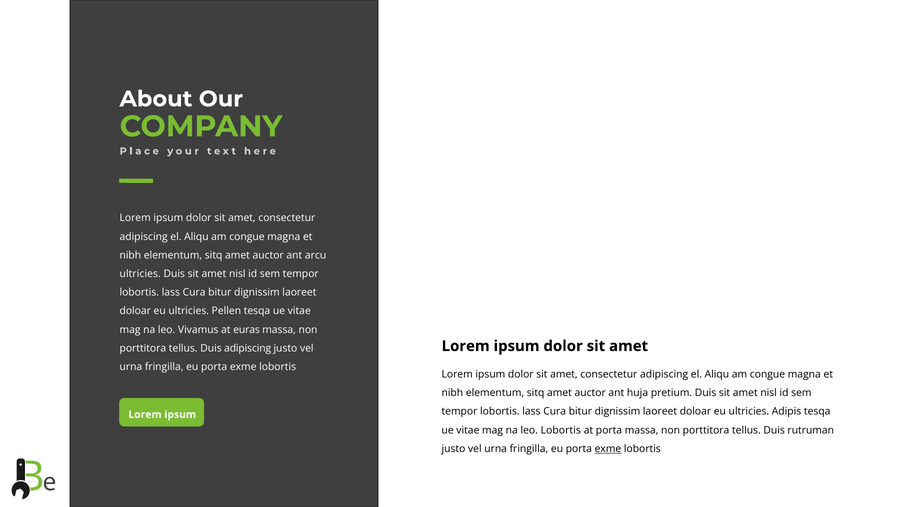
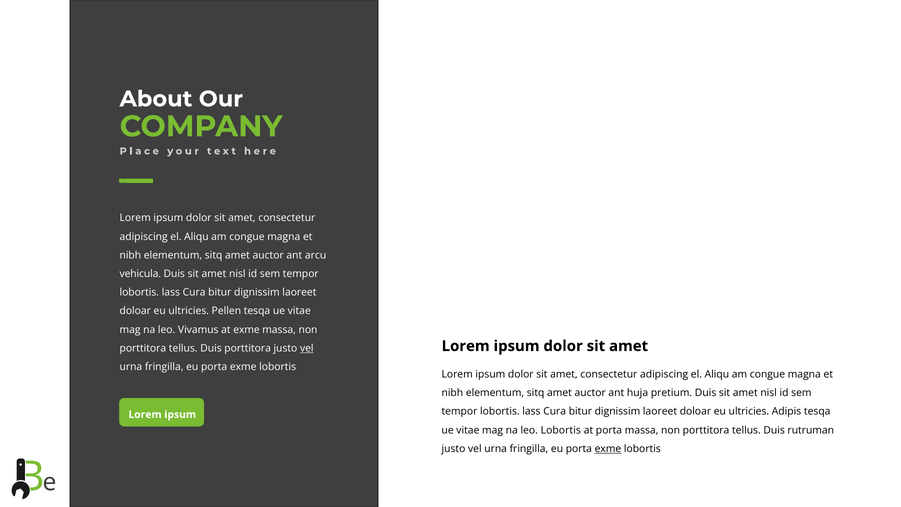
ultricies: ultricies -> vehicula (140, 274)
at euras: euras -> exme (247, 330)
Duis adipiscing: adipiscing -> porttitora (248, 348)
vel underline: none -> present (307, 348)
